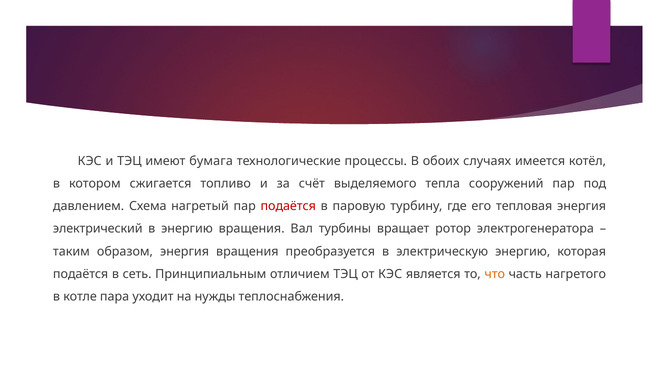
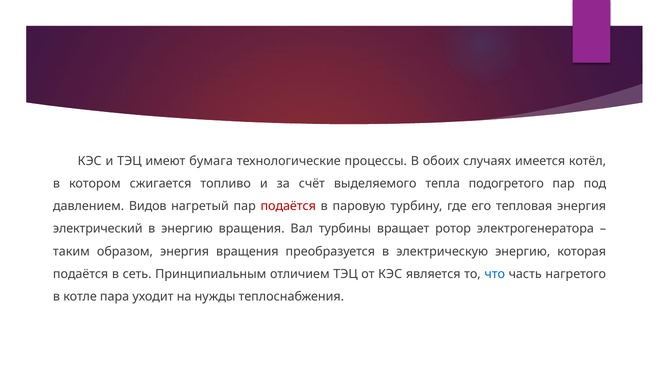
сооружений: сооружений -> подогретого (506, 184)
Схема: Схема -> Видов (148, 206)
что colour: orange -> blue (495, 274)
